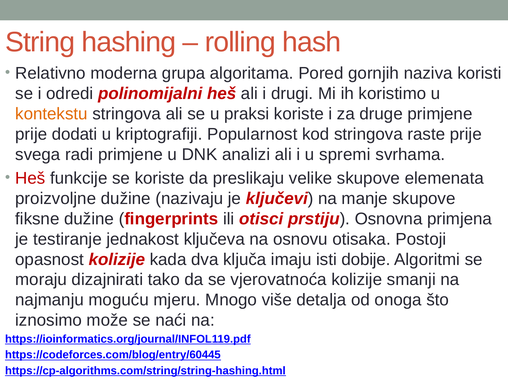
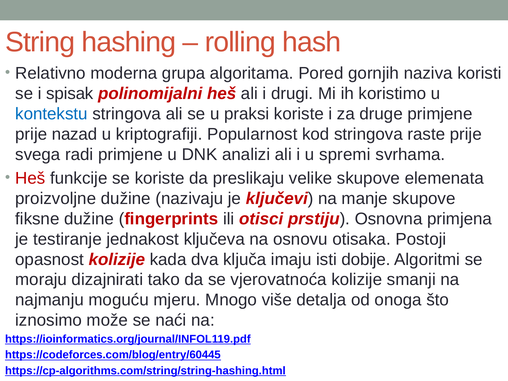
odredi: odredi -> spisak (70, 93)
kontekstu colour: orange -> blue (51, 114)
dodati: dodati -> nazad (75, 134)
